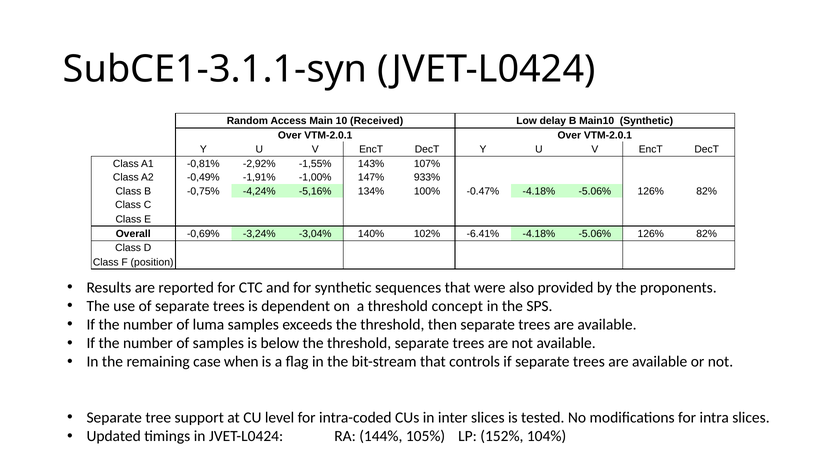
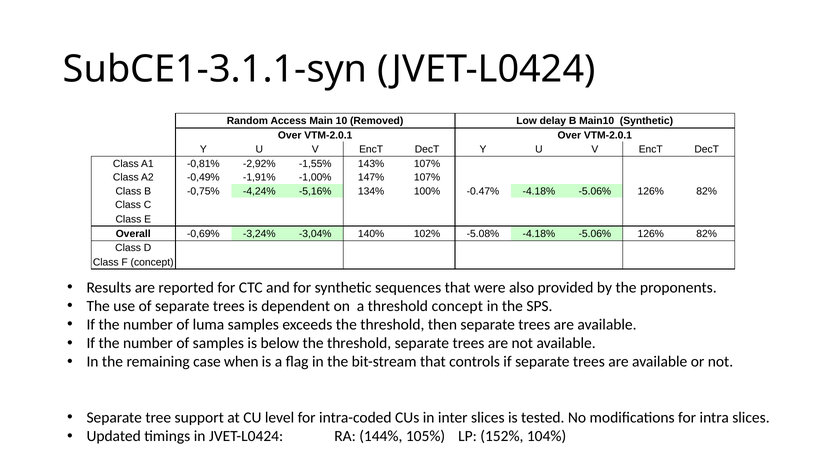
Received: Received -> Removed (377, 121)
147% 933%: 933% -> 107% (427, 177)
-6.41%: -6.41% -> -5.08% (483, 234)
F position: position -> concept (152, 262)
